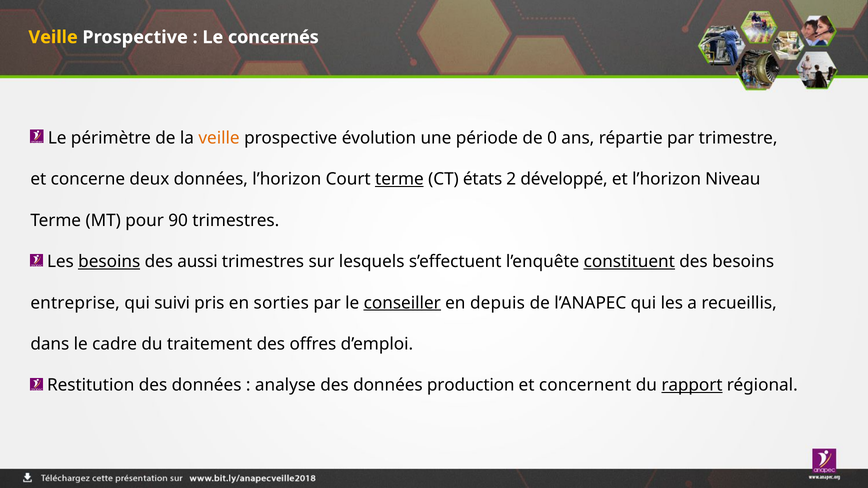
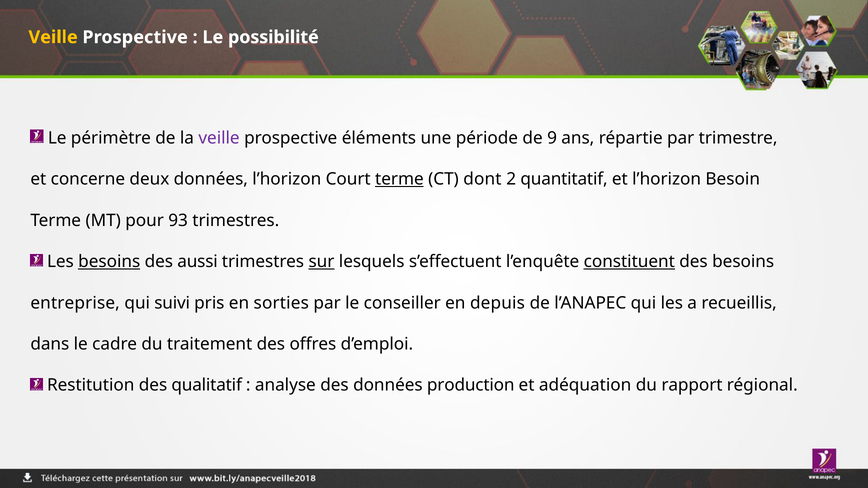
concernés: concernés -> possibilité (273, 37)
veille colour: orange -> purple (219, 138)
évolution: évolution -> éléments (379, 138)
0: 0 -> 9 (552, 138)
états: états -> dont (482, 179)
développé: développé -> quantitatif (564, 179)
Niveau: Niveau -> Besoin (733, 179)
90: 90 -> 93 (178, 221)
sur underline: none -> present (321, 262)
conseiller underline: present -> none (402, 303)
Restitution des données: données -> qualitatif (207, 385)
concernent: concernent -> adéquation (585, 385)
rapport underline: present -> none (692, 385)
